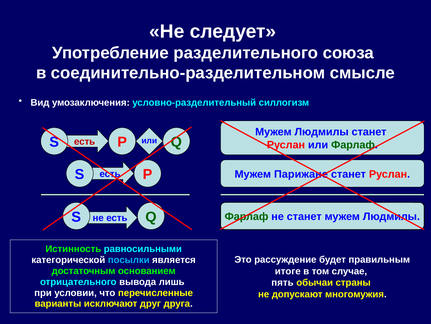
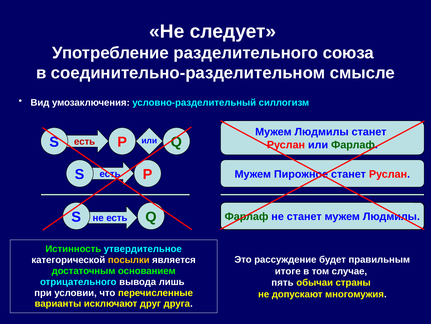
Парижане: Парижане -> Пирожное (301, 174)
равносильными: равносильными -> утвердительное (143, 249)
посылки colour: light blue -> yellow (129, 259)
